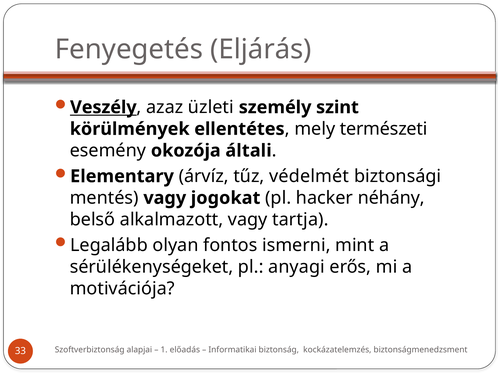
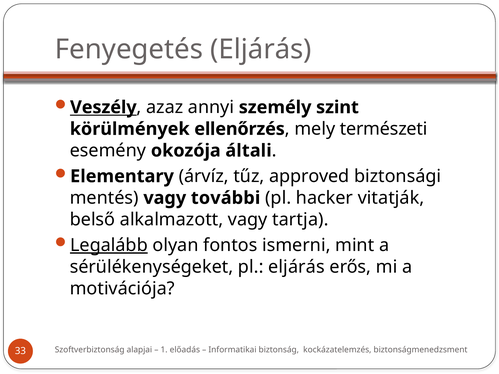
üzleti: üzleti -> annyi (211, 107)
ellentétes: ellentétes -> ellenőrzés (240, 129)
védelmét: védelmét -> approved (309, 176)
jogokat: jogokat -> további (226, 198)
néhány: néhány -> vitatják (391, 198)
Legalább underline: none -> present (109, 245)
pl anyagi: anyagi -> eljárás (296, 267)
